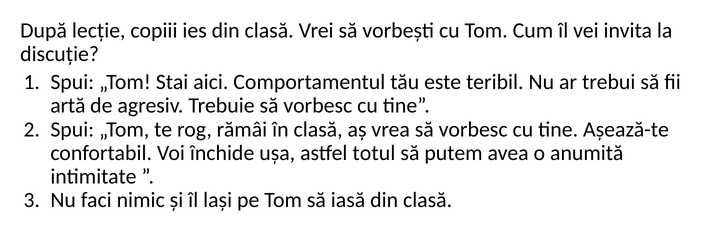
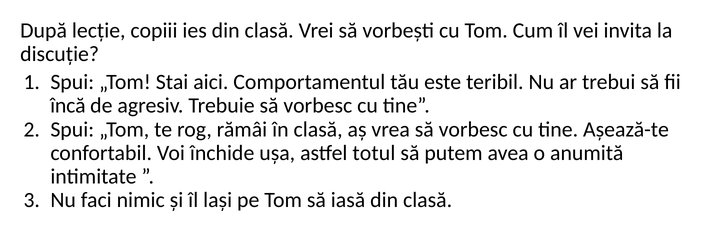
artă: artă -> încă (68, 106)
